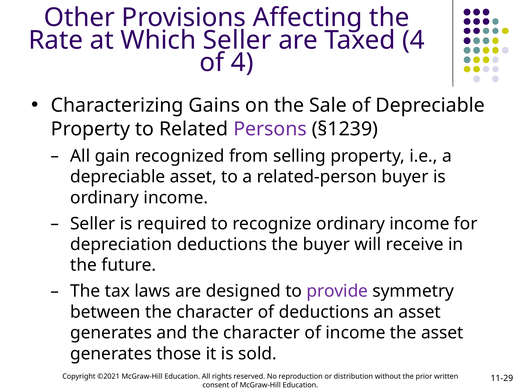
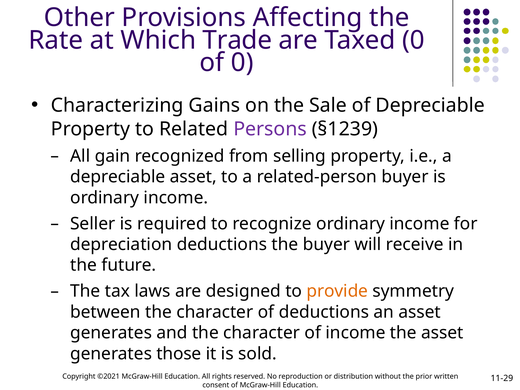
Which Seller: Seller -> Trade (237, 40)
Taxed 4: 4 -> 0 (413, 40)
of 4: 4 -> 0 (242, 63)
provide colour: purple -> orange (337, 291)
